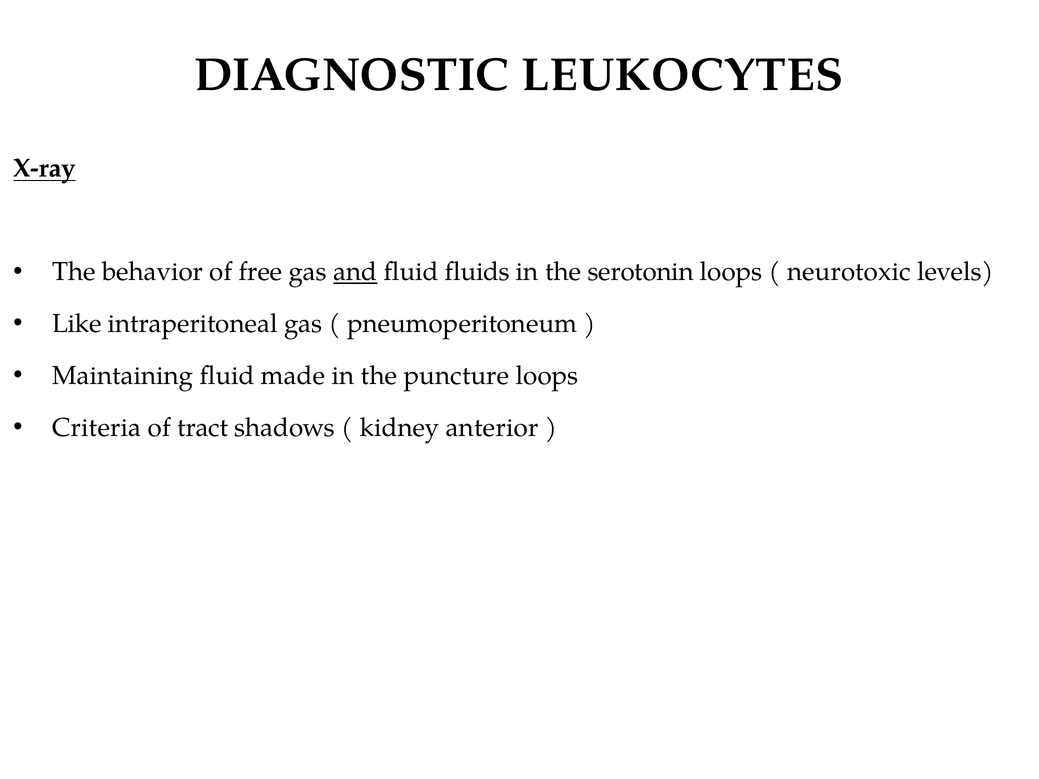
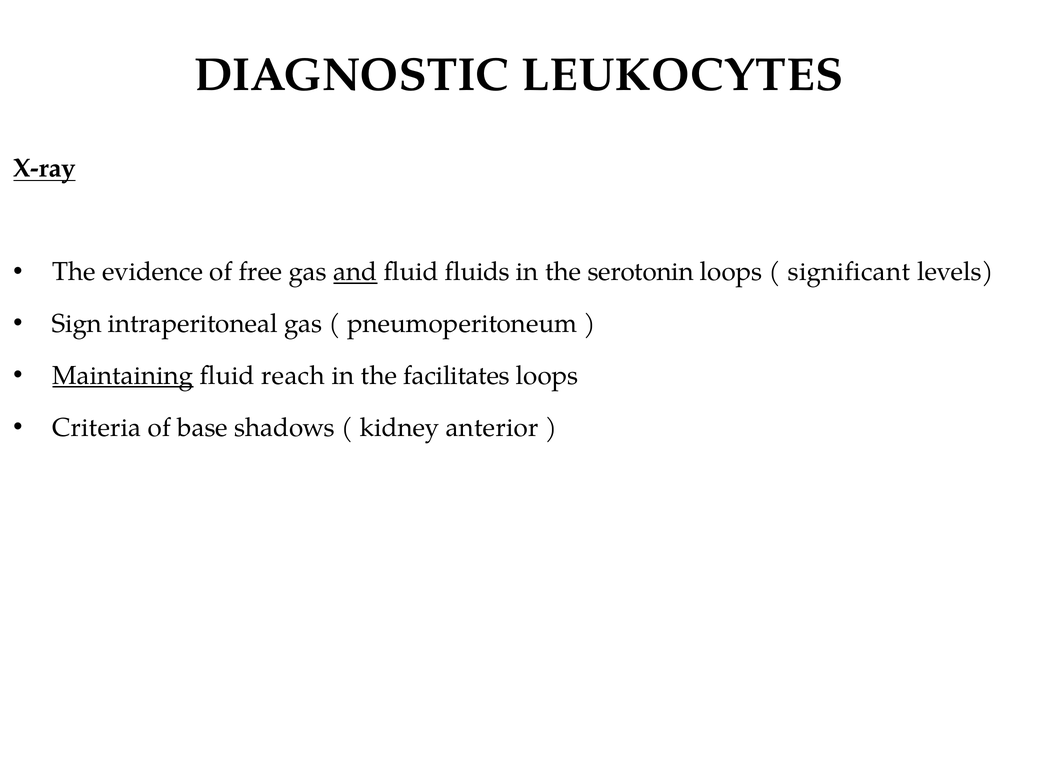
behavior: behavior -> evidence (153, 272)
neurotoxic: neurotoxic -> significant (849, 272)
Like: Like -> Sign (77, 324)
Maintaining underline: none -> present (123, 376)
made: made -> reach (293, 376)
puncture: puncture -> facilitates (457, 376)
tract: tract -> base (203, 428)
